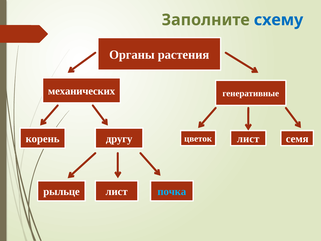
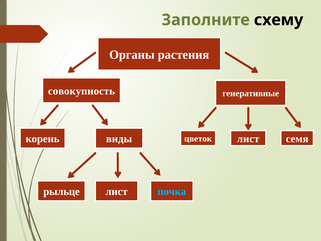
схему colour: blue -> black (279, 20)
механических: механических -> совокупность (81, 91)
другу: другу -> виды (119, 139)
